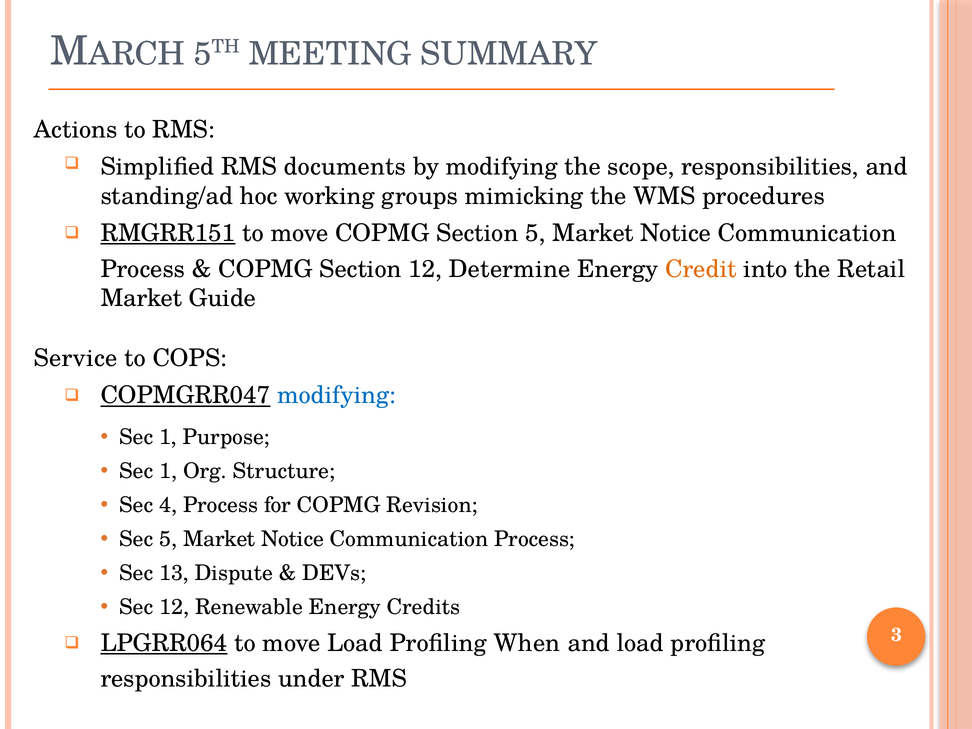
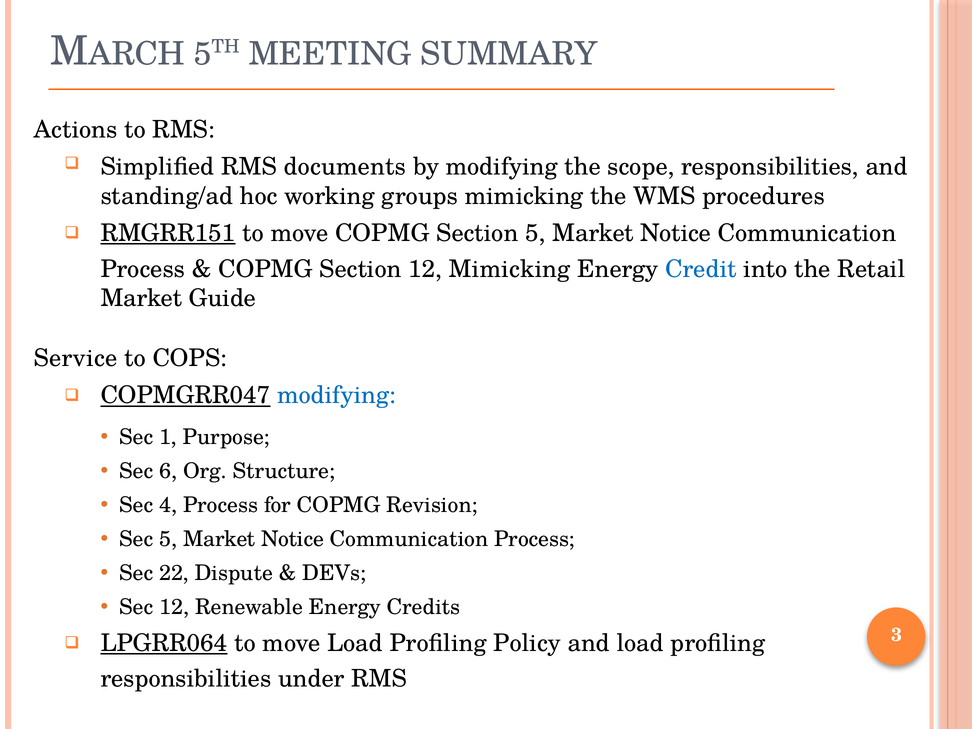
12 Determine: Determine -> Mimicking (510, 269)
Credit colour: orange -> blue (701, 269)
1: 1 -> 6 (168, 471)
13: 13 -> 22 (174, 573)
When: When -> Policy (527, 643)
